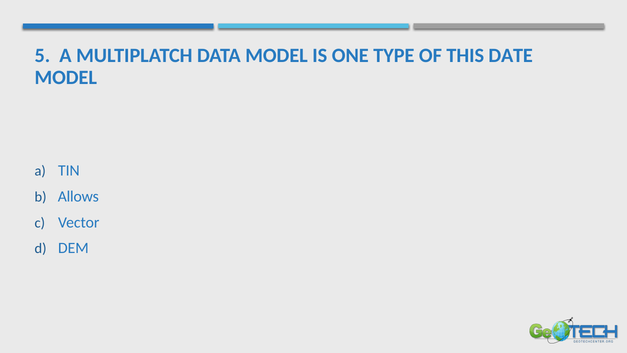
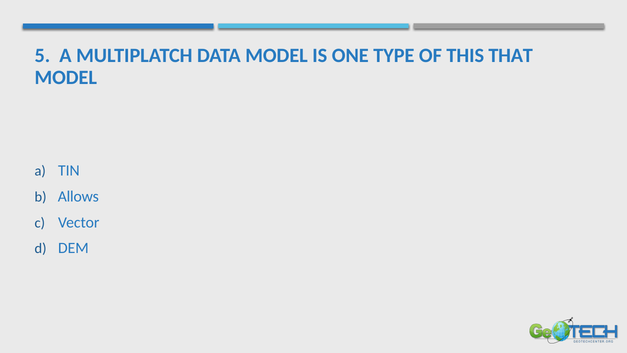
DATE: DATE -> THAT (511, 56)
